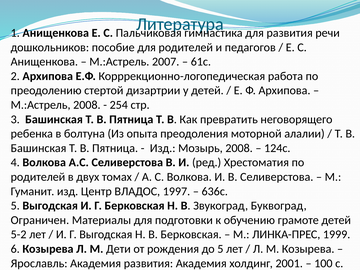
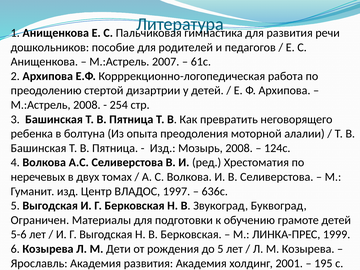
родителей: родителей -> неречевых (38, 177)
5-2: 5-2 -> 5-6 (19, 234)
100: 100 -> 195 (323, 263)
